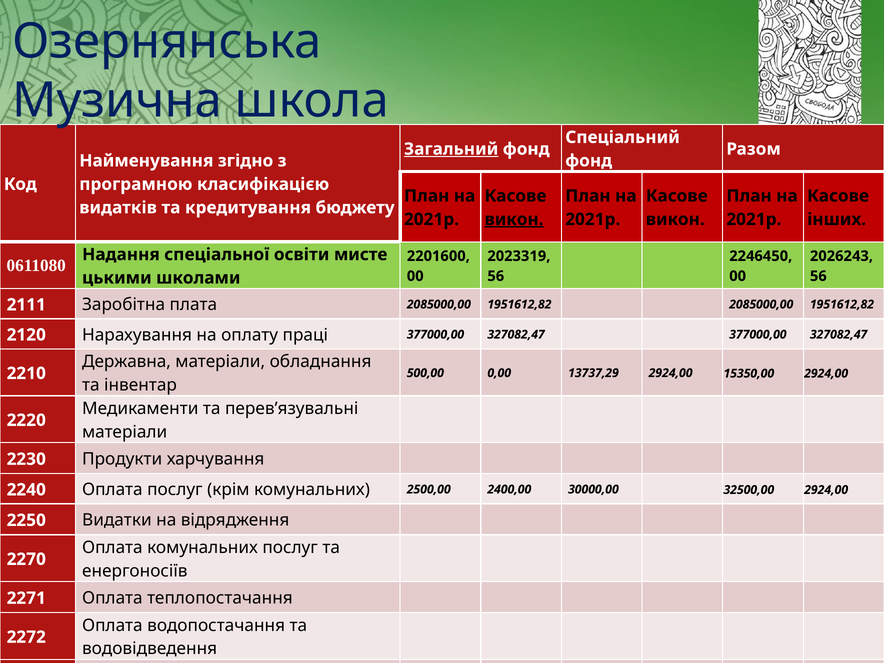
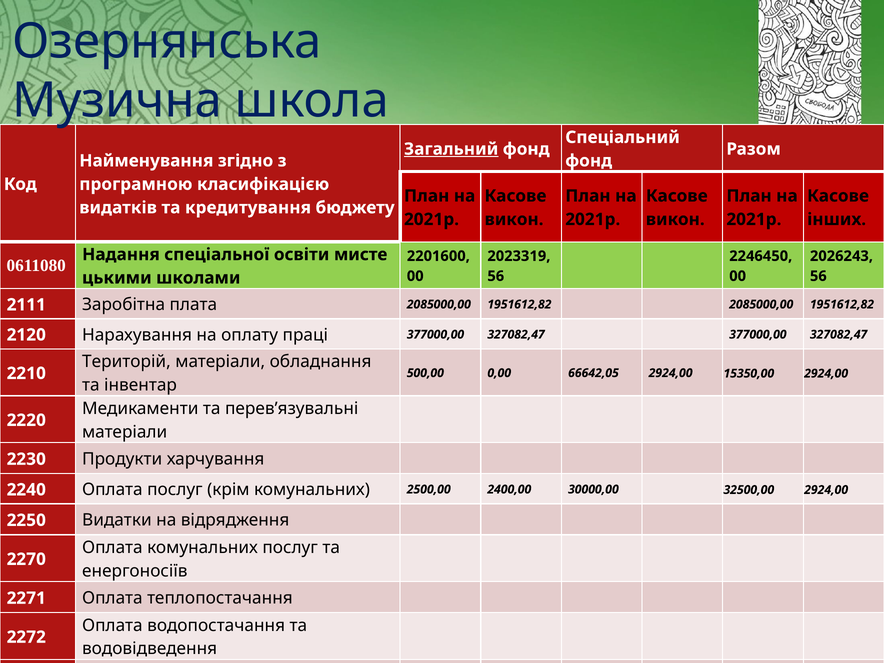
викон underline: present -> none (514, 219)
Державна: Державна -> Територій (126, 362)
13737,29: 13737,29 -> 66642,05 (593, 373)
